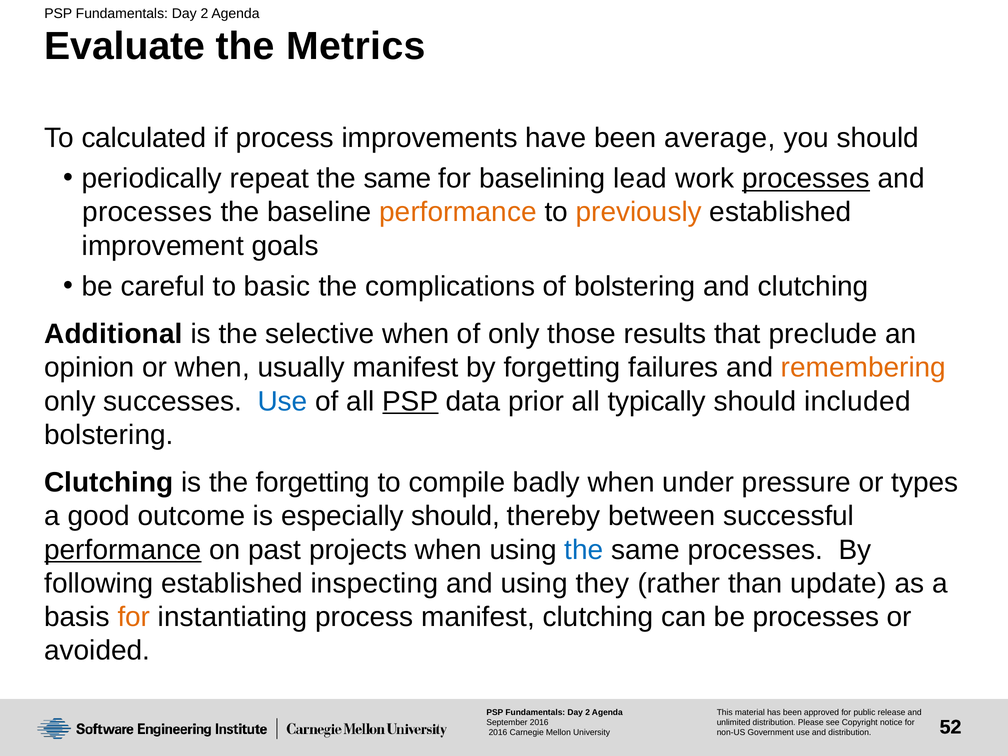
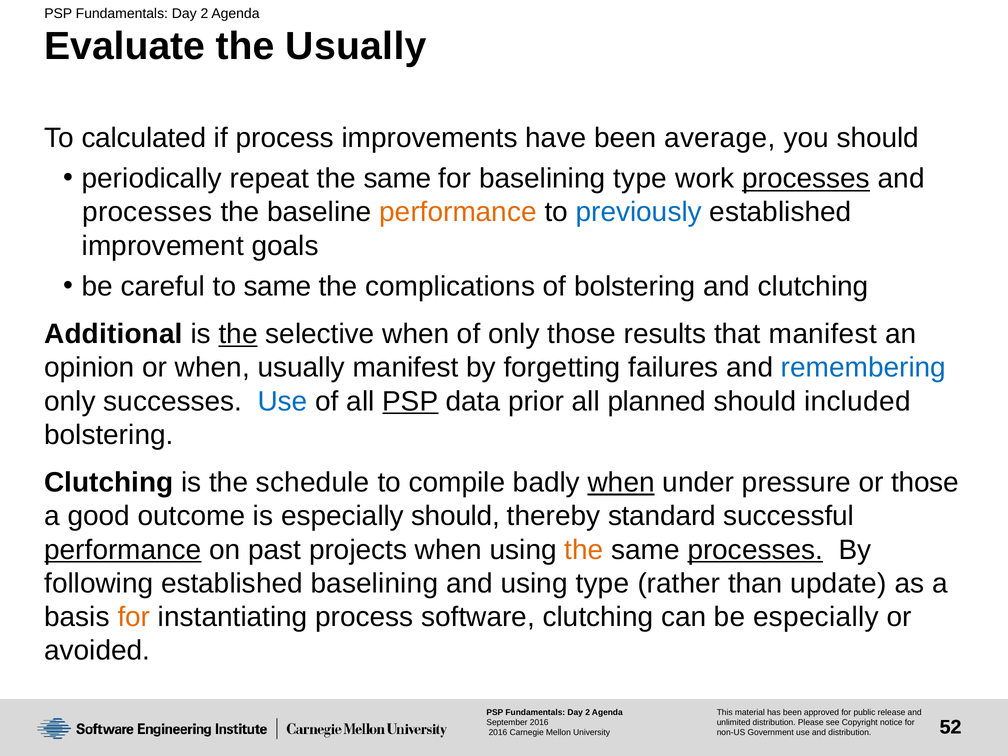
the Metrics: Metrics -> Usually (356, 46)
baselining lead: lead -> type (640, 179)
previously colour: orange -> blue (639, 212)
to basic: basic -> same (277, 286)
the underline: none -> present (238, 334)
that preclude: preclude -> manifest (823, 334)
remembering colour: orange -> blue (863, 368)
typically: typically -> planned (657, 401)
the forgetting: forgetting -> schedule (313, 483)
when underline: none -> present (621, 483)
or types: types -> those (925, 483)
between: between -> standard (662, 516)
the colour: blue -> orange (584, 550)
processes underline: none -> present (755, 550)
established inspecting: inspecting -> baselining (374, 583)
using they: they -> type (602, 583)
process manifest: manifest -> software (478, 617)
be processes: processes -> especially (816, 617)
